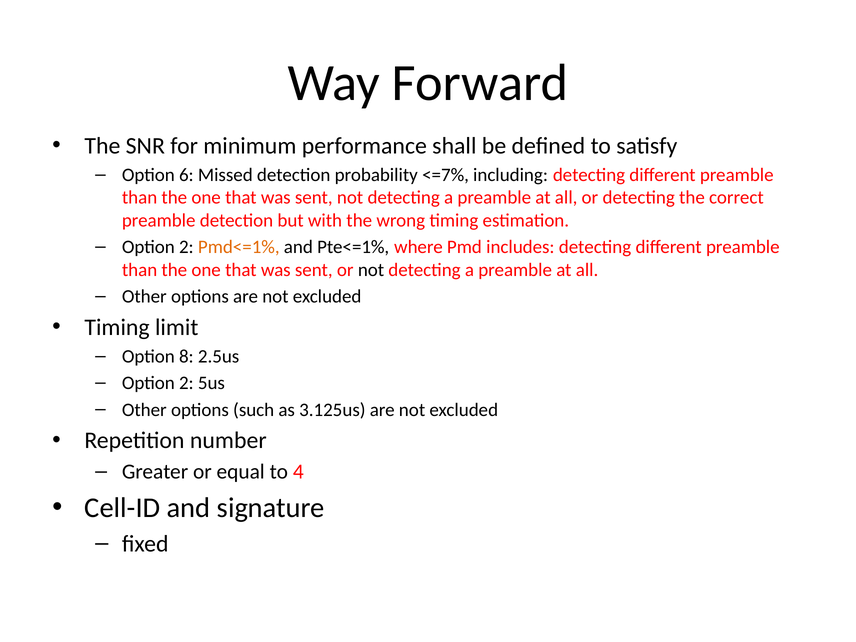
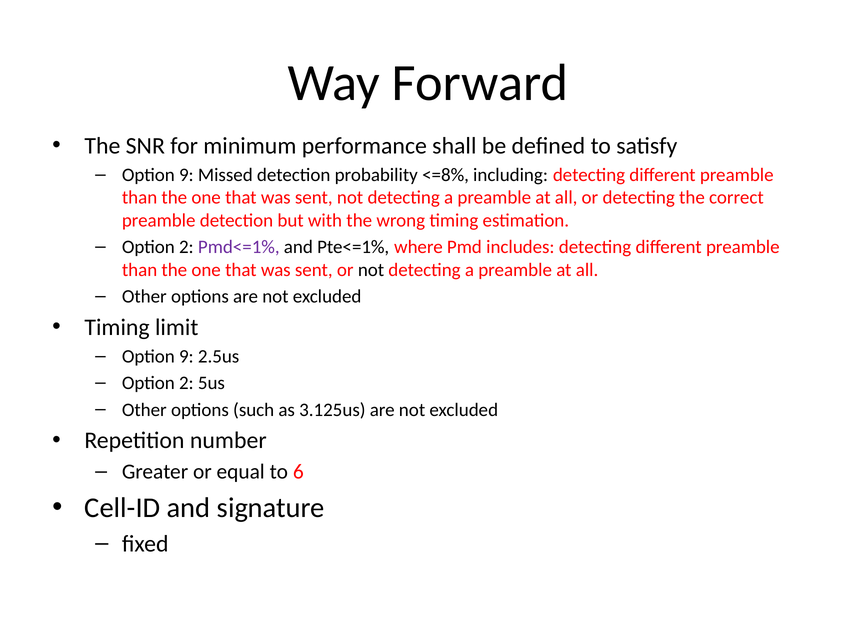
6: 6 -> 9 (186, 175)
<=7%: <=7% -> <=8% (446, 175)
Pmd<=1% colour: orange -> purple (239, 247)
8: 8 -> 9 (186, 356)
4: 4 -> 6 (298, 472)
